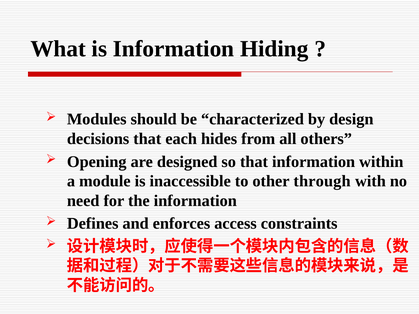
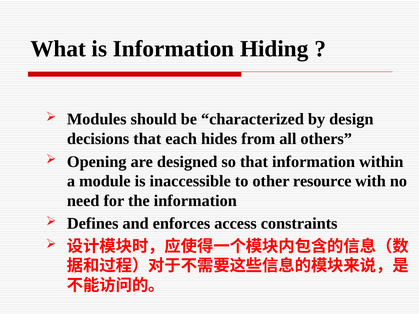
through: through -> resource (322, 181)
